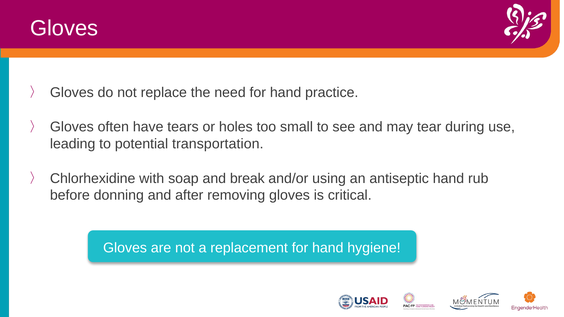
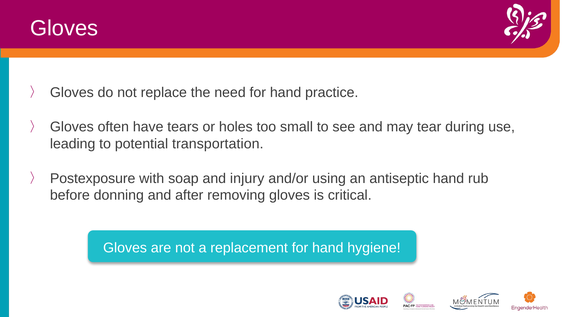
Chlorhexidine: Chlorhexidine -> Postexposure (93, 179)
break: break -> injury (247, 179)
